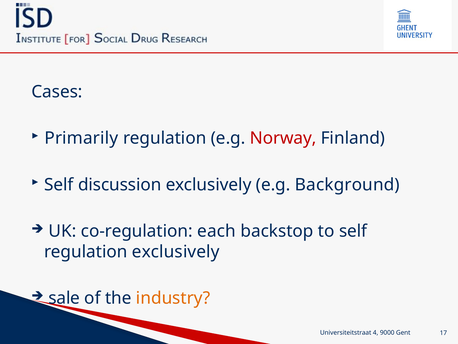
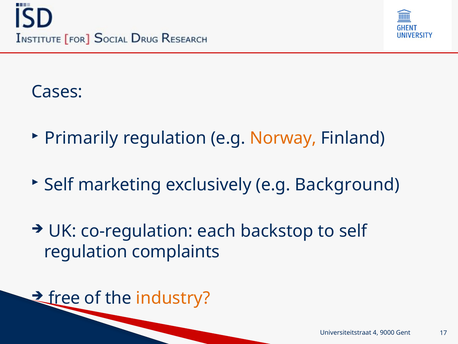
Norway colour: red -> orange (283, 138)
discussion: discussion -> marketing (120, 184)
regulation exclusively: exclusively -> complaints (176, 251)
sale: sale -> free (64, 298)
